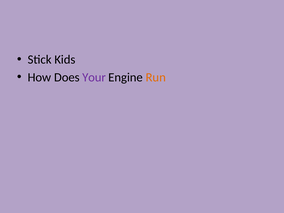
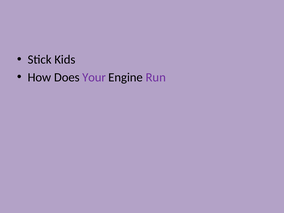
Run colour: orange -> purple (156, 77)
